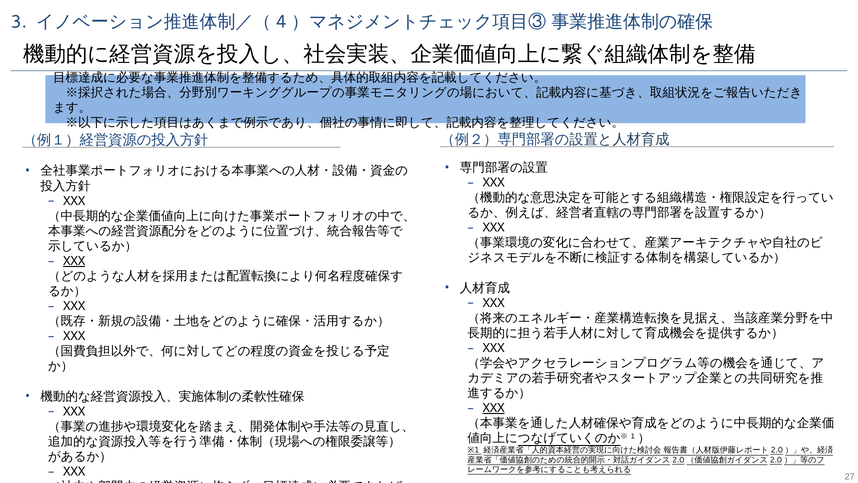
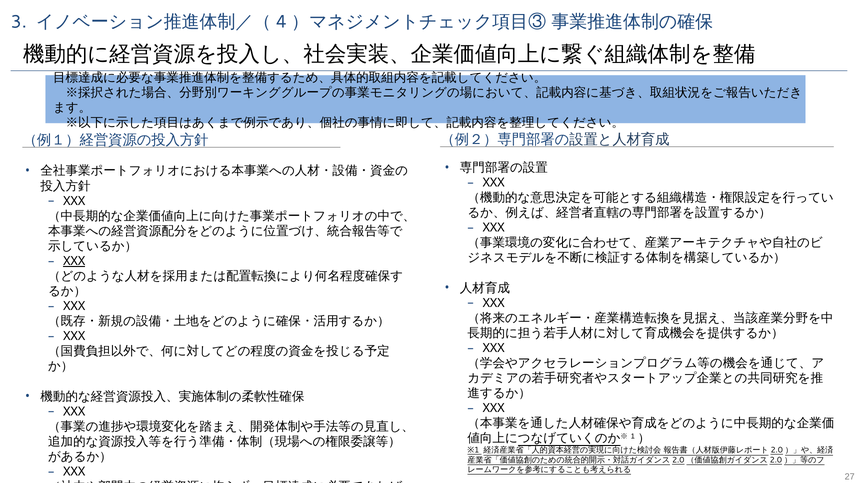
XXX underline: present -> none (494, 408)
